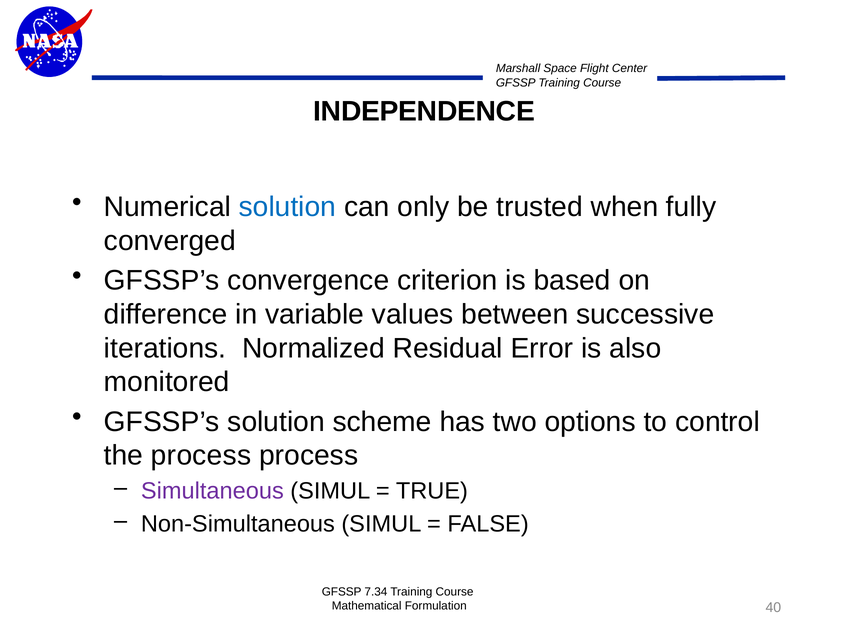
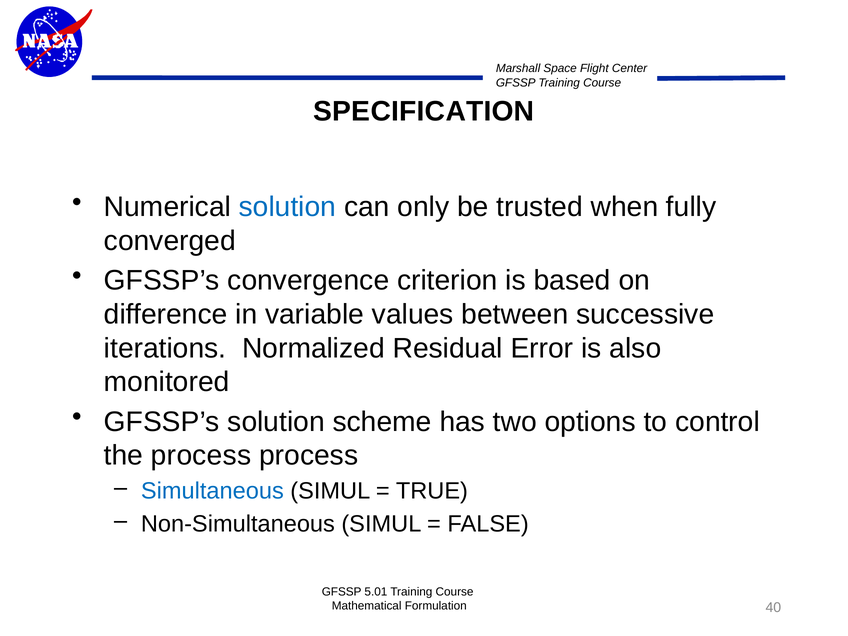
INDEPENDENCE: INDEPENDENCE -> SPECIFICATION (424, 111)
Simultaneous colour: purple -> blue (212, 491)
7.34: 7.34 -> 5.01 (376, 592)
